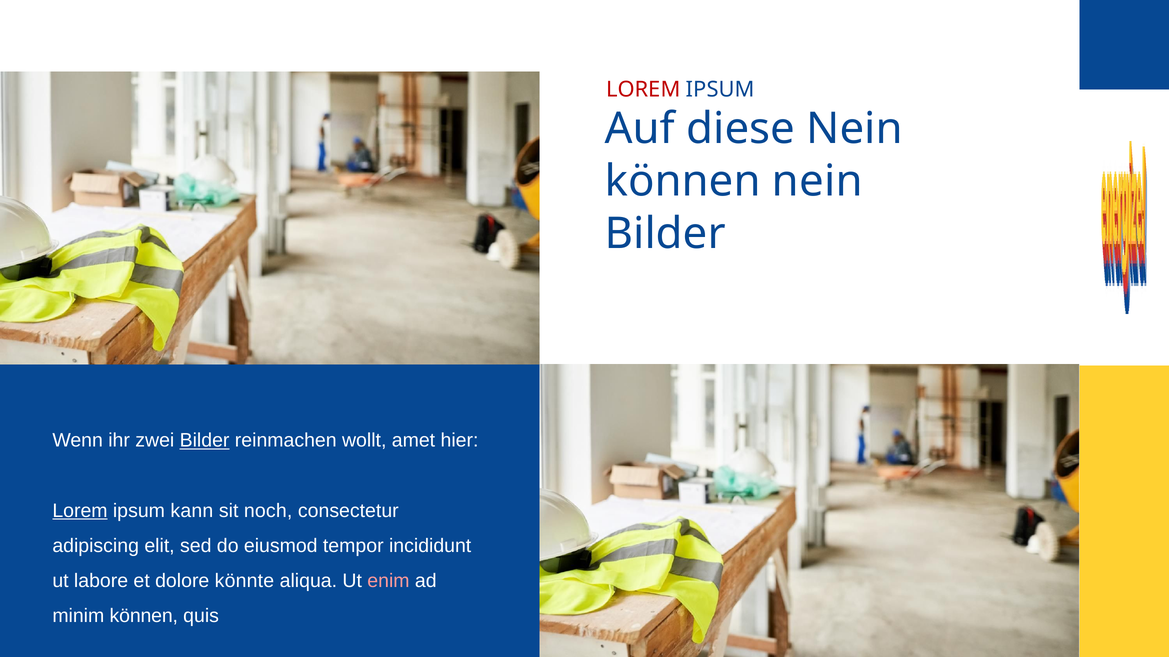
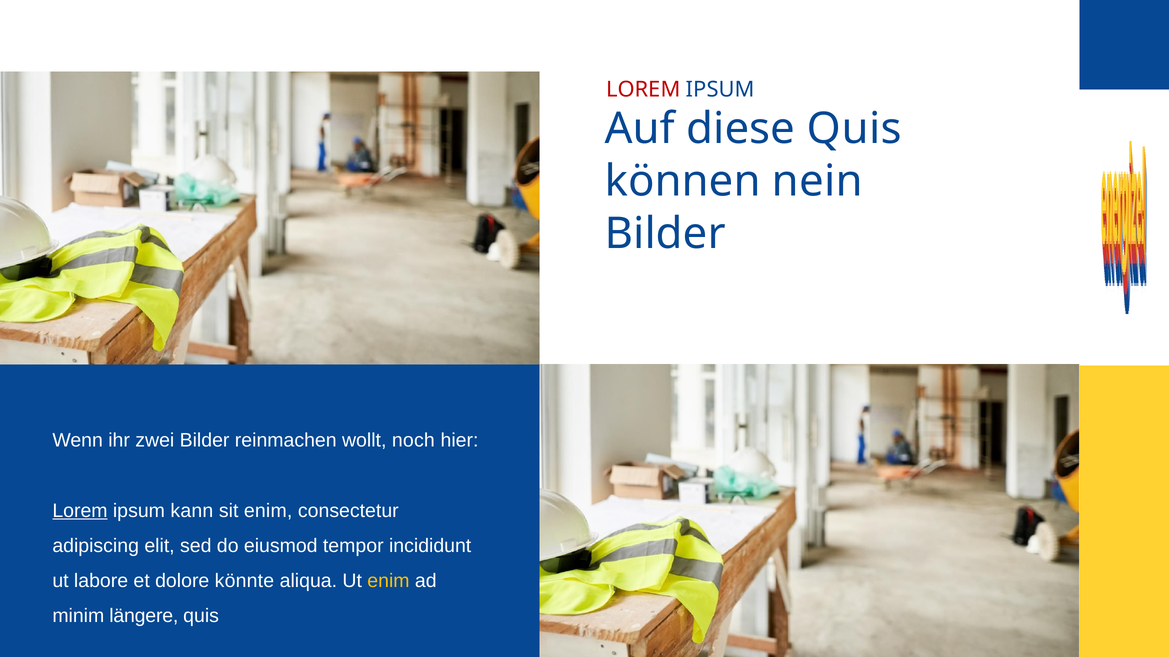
diese Nein: Nein -> Quis (854, 129)
Bilder underline: present -> none (205, 441)
amet: amet -> noch (413, 441)
sit noch: noch -> enim (268, 511)
enim colour: pink -> yellow (388, 581)
minim können: können -> längere (144, 616)
